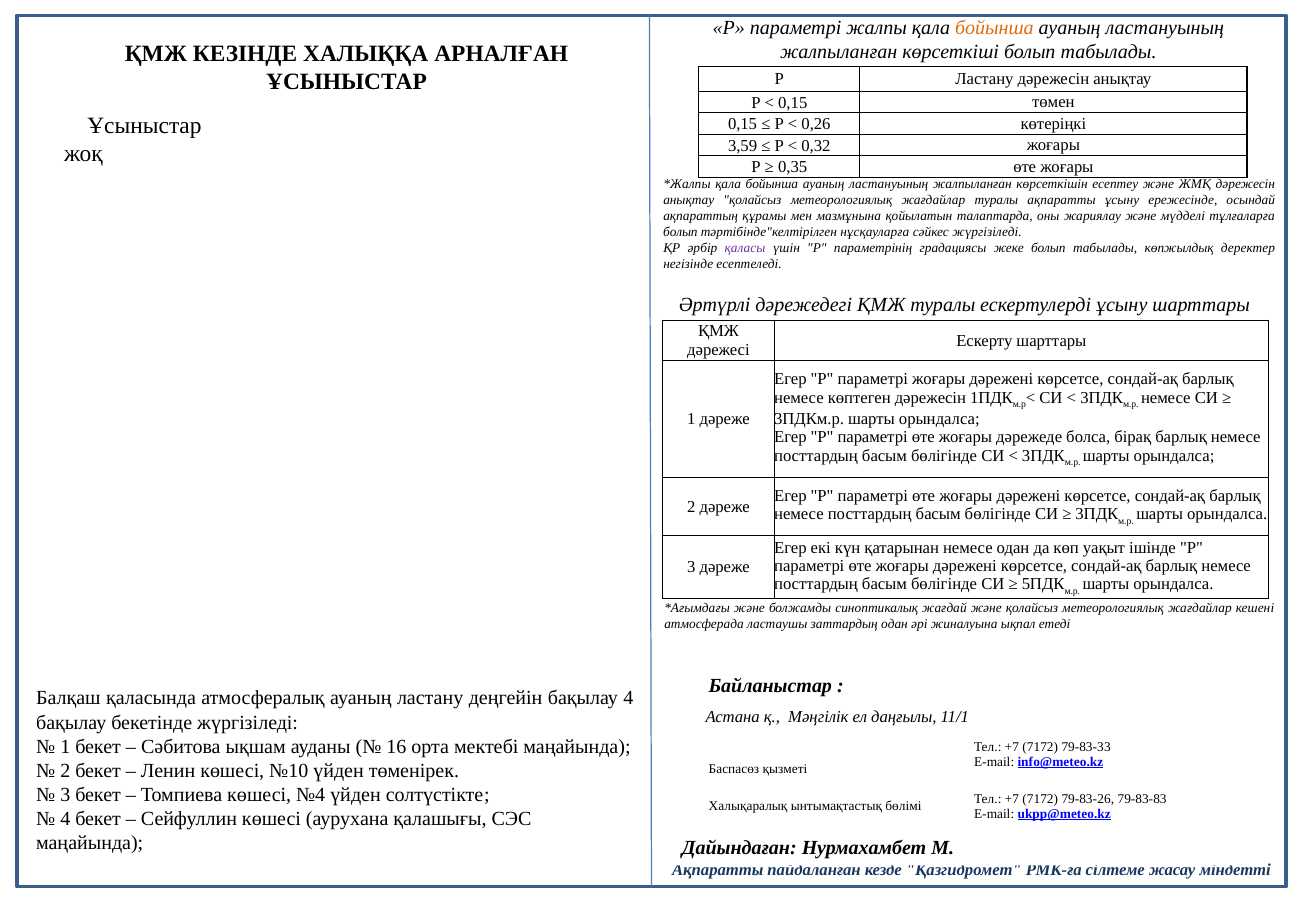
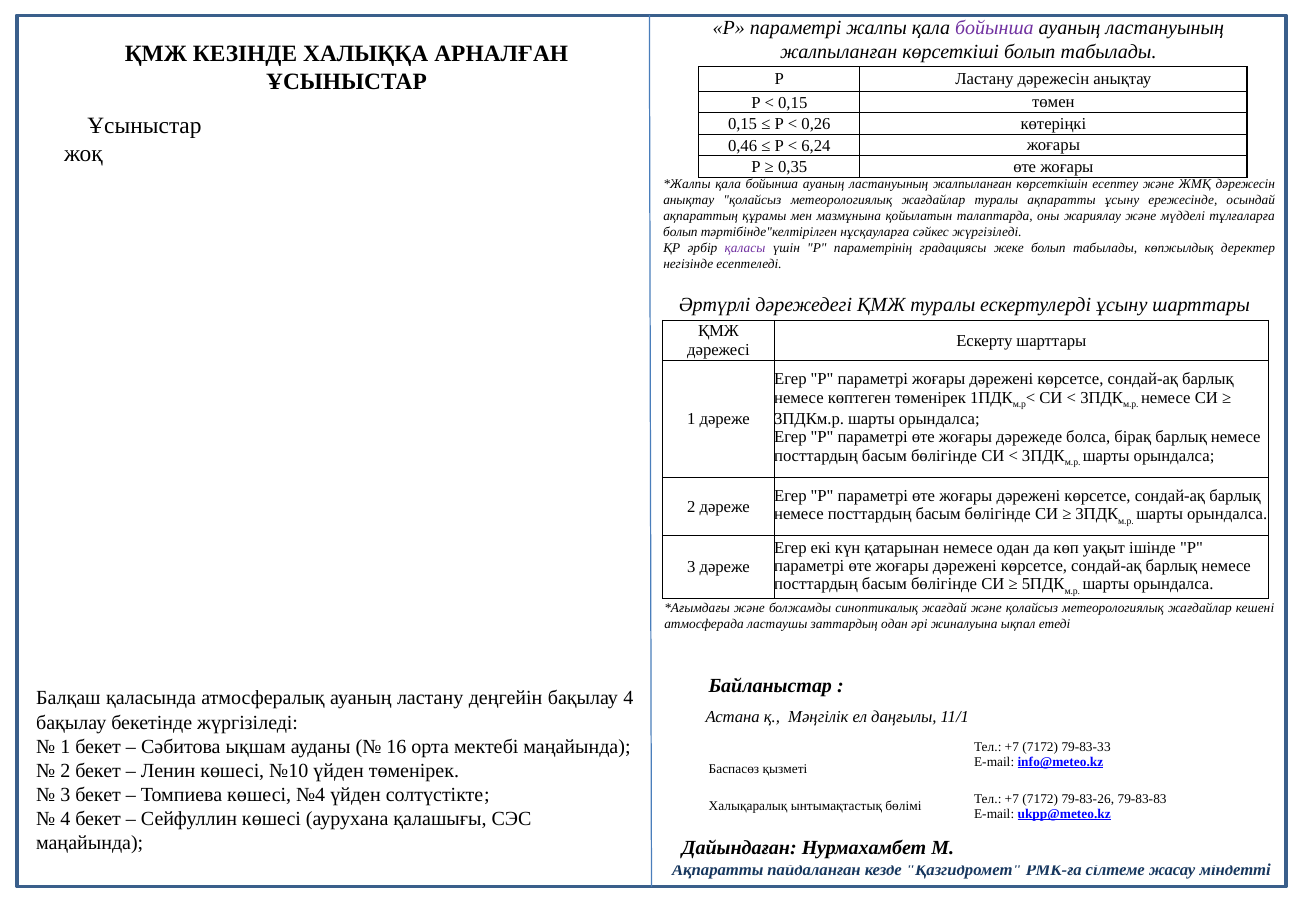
бойынша colour: orange -> purple (994, 27)
3,59: 3,59 -> 0,46 (743, 146)
0,32: 0,32 -> 6,24 (816, 146)
көптеген дәрежесін: дәрежесін -> төменірек (930, 398)
